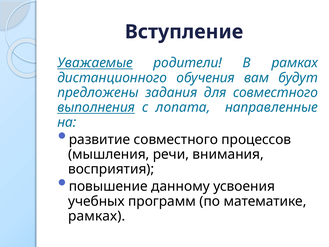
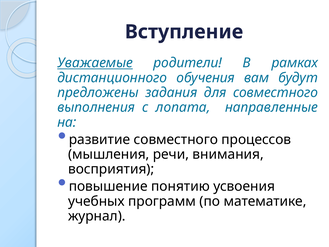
выполнения underline: present -> none (96, 107)
данному: данному -> понятию (181, 186)
рамках: рамках -> журнал (97, 216)
